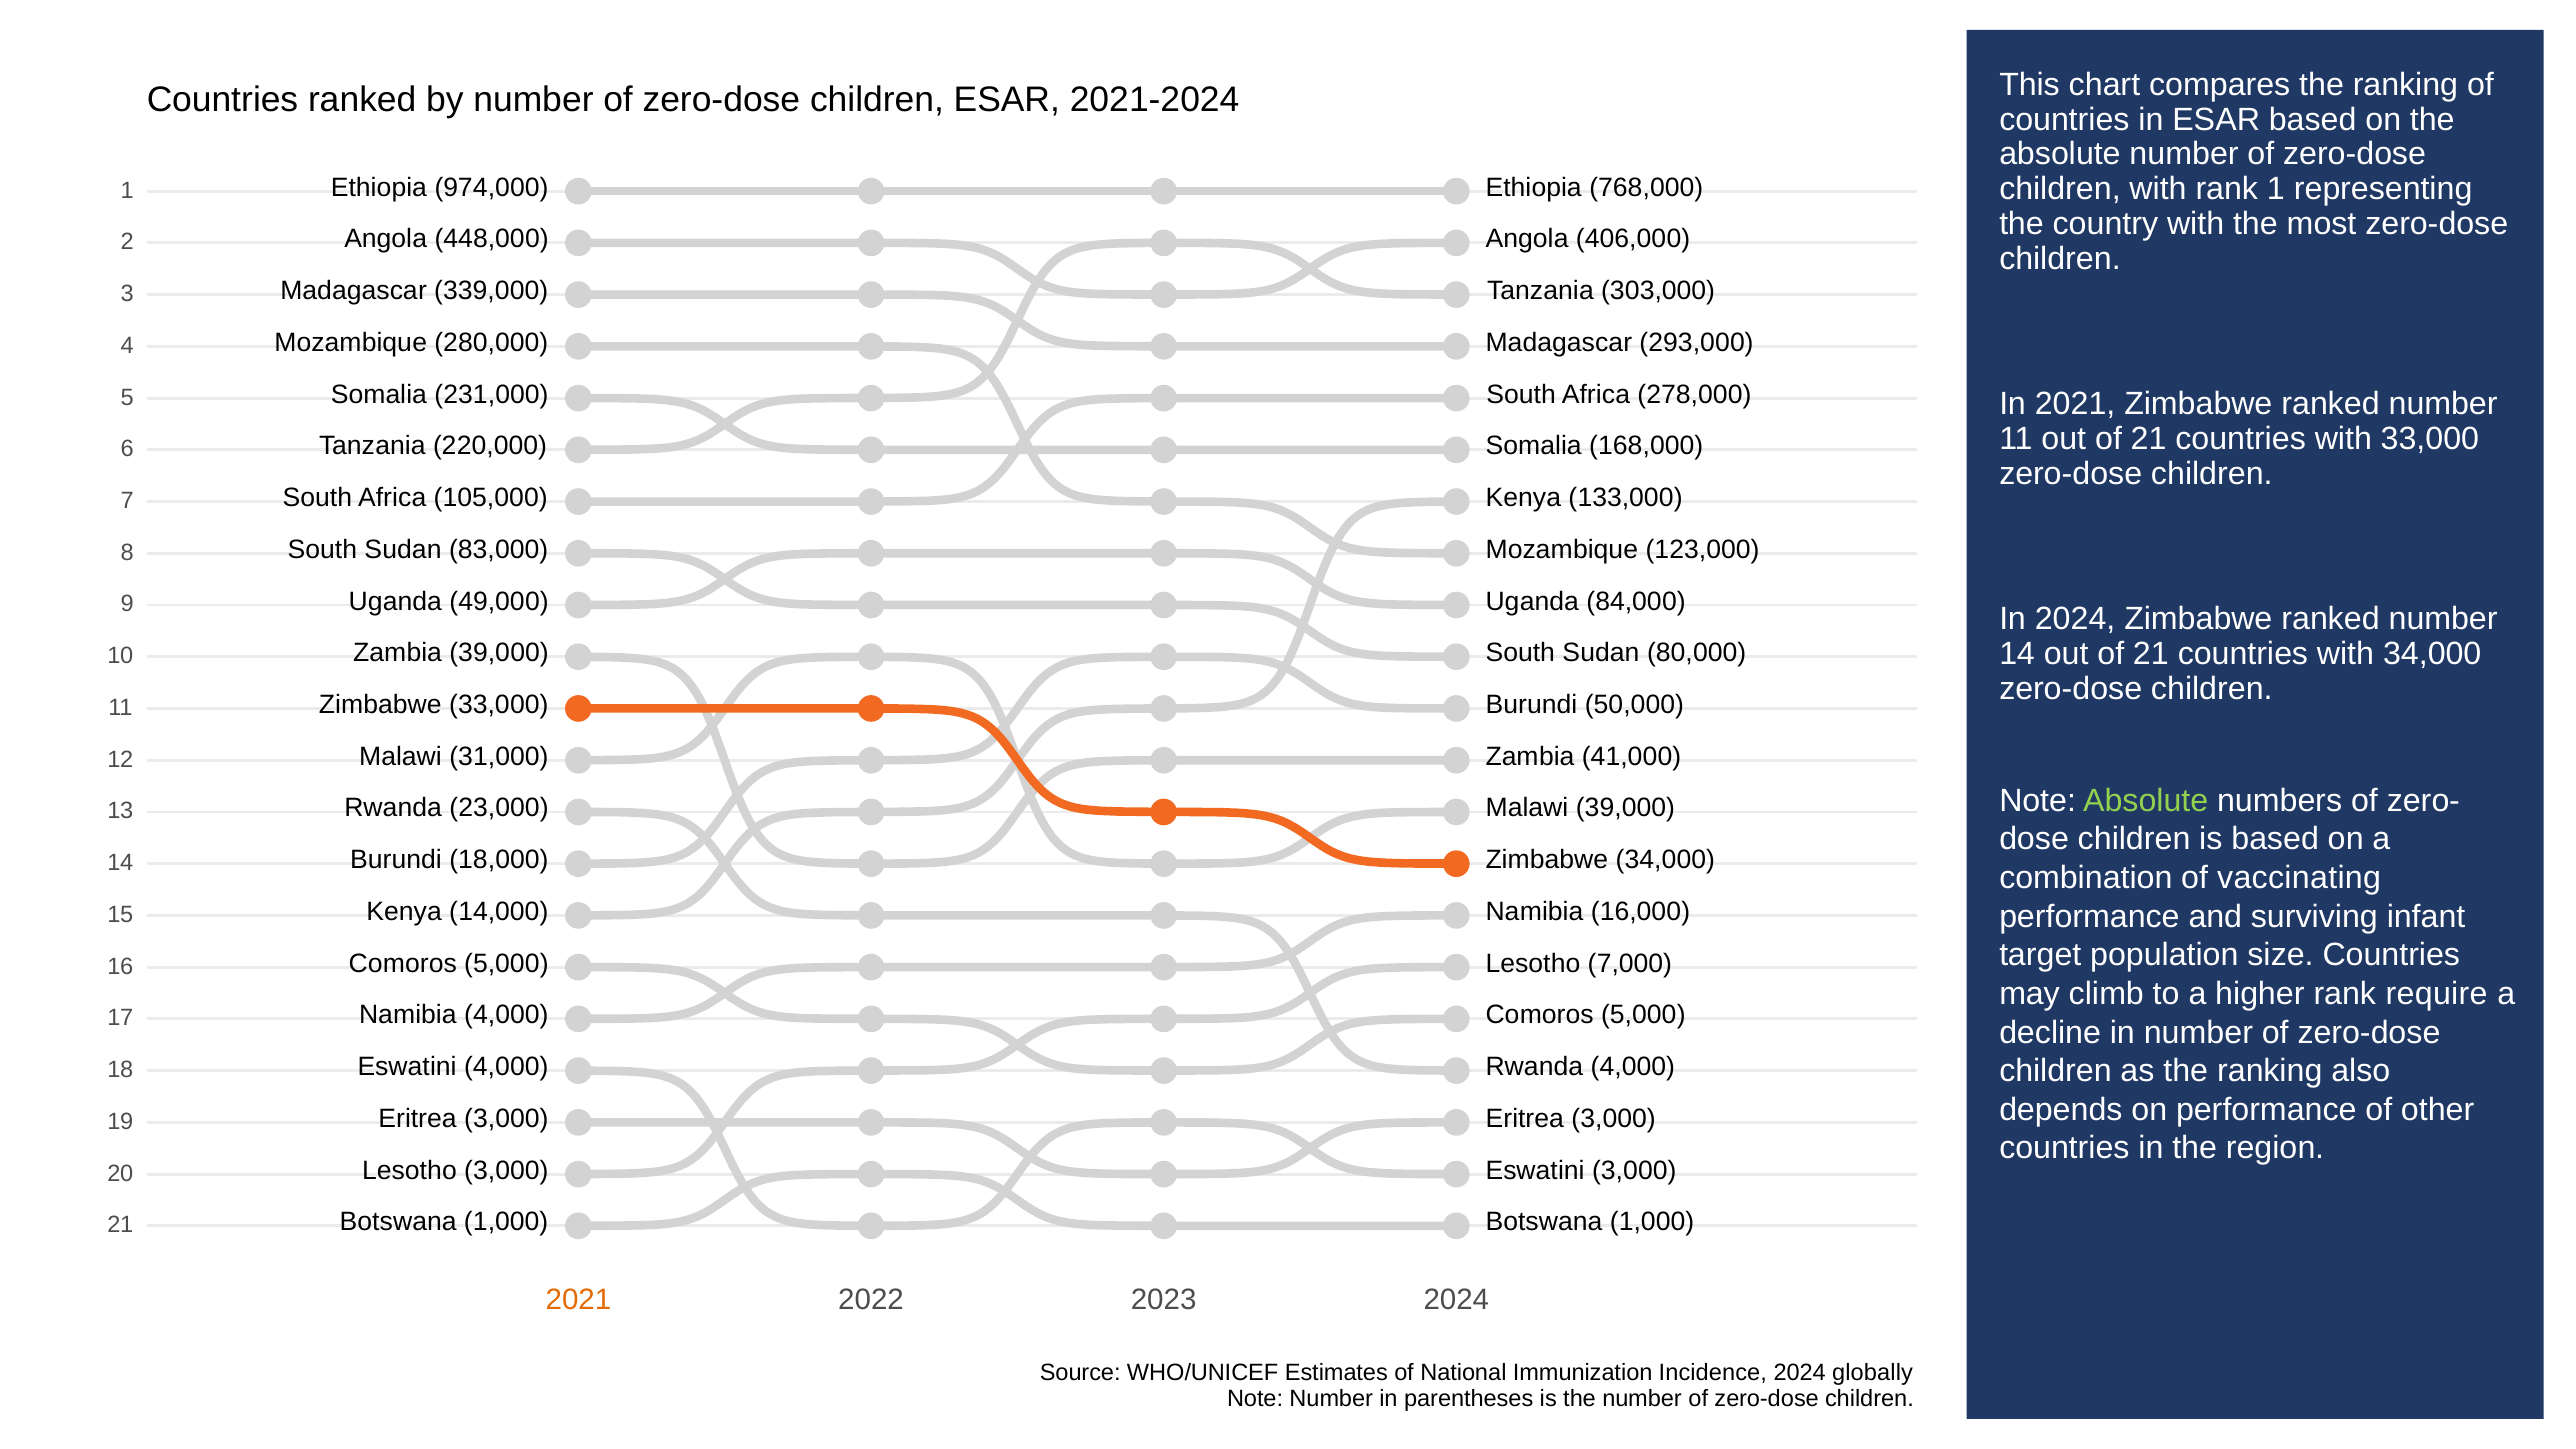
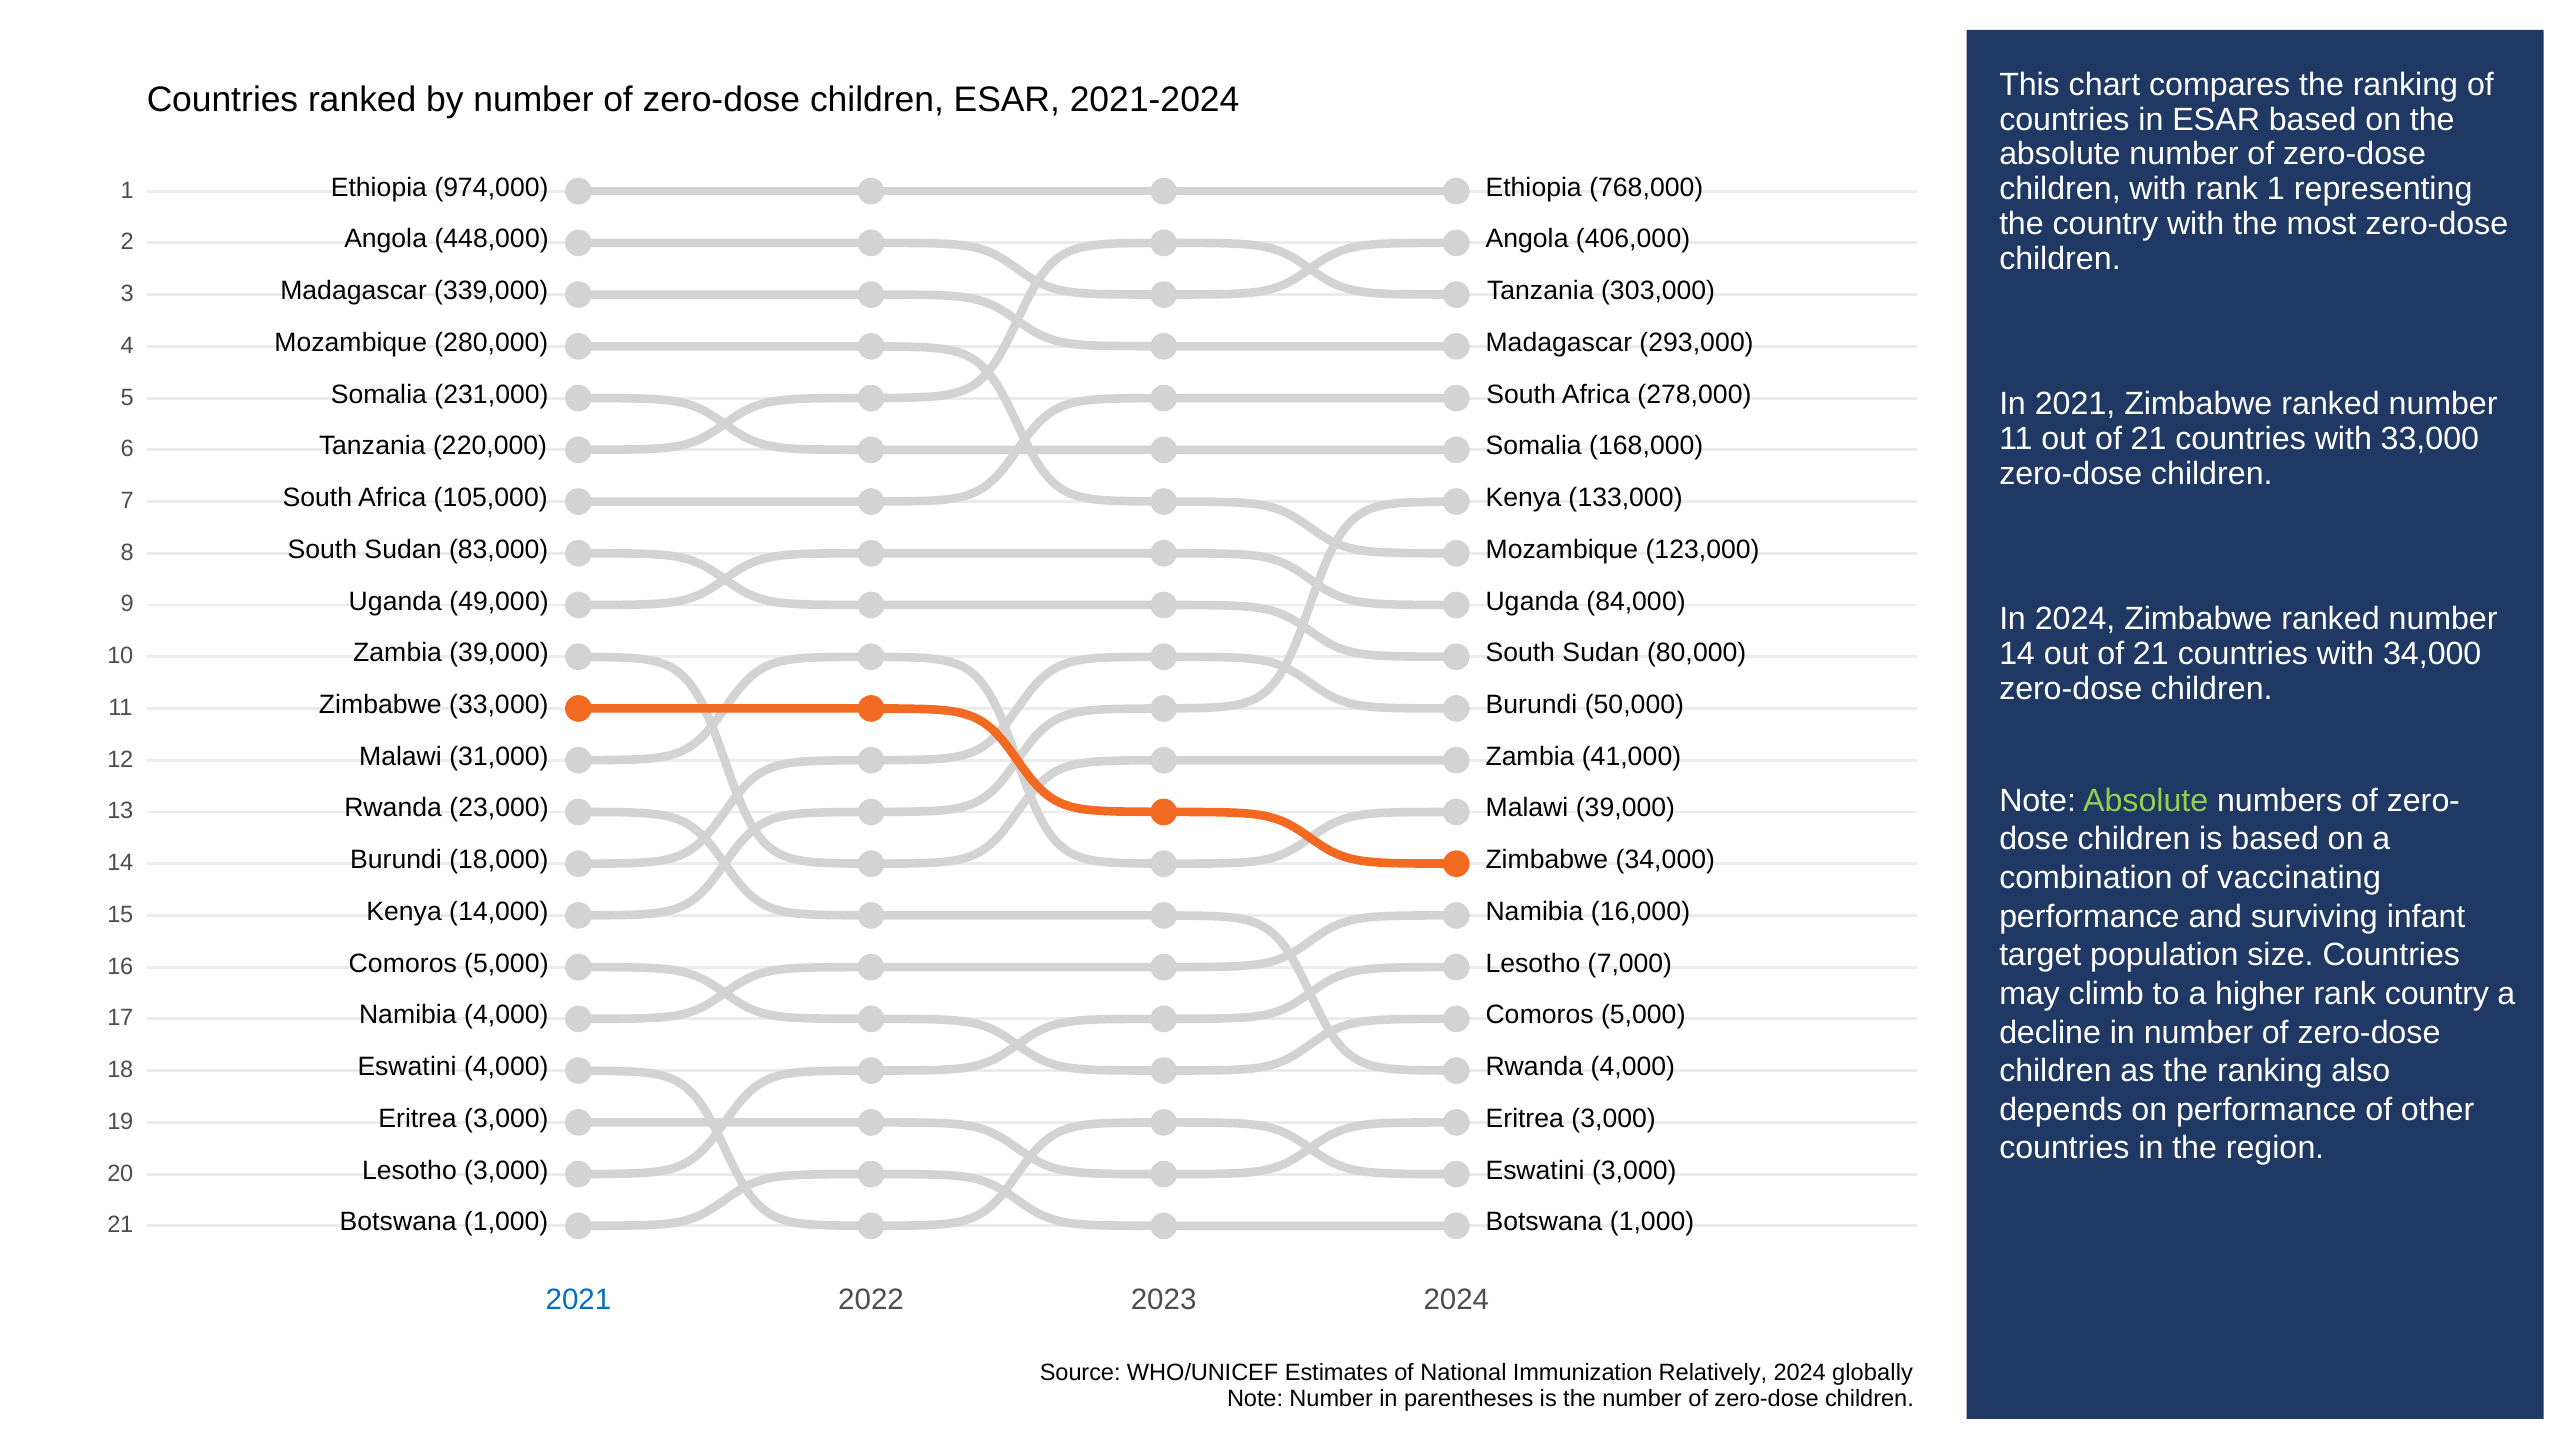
rank require: require -> country (2437, 994)
2021 colour: orange -> blue (578, 1300)
Incidence: Incidence -> Relatively (1713, 1373)
